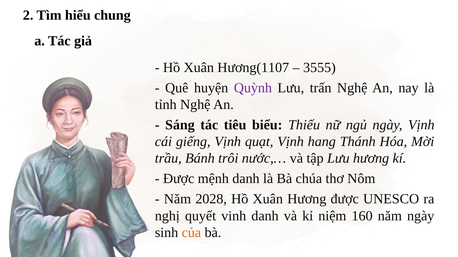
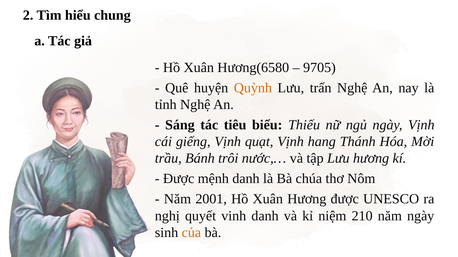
Hương(1107: Hương(1107 -> Hương(6580 (253, 68)
3555: 3555 -> 9705 (319, 68)
Quỳnh colour: purple -> orange (253, 88)
2028: 2028 -> 2001 (211, 199)
160: 160 -> 210 (362, 216)
